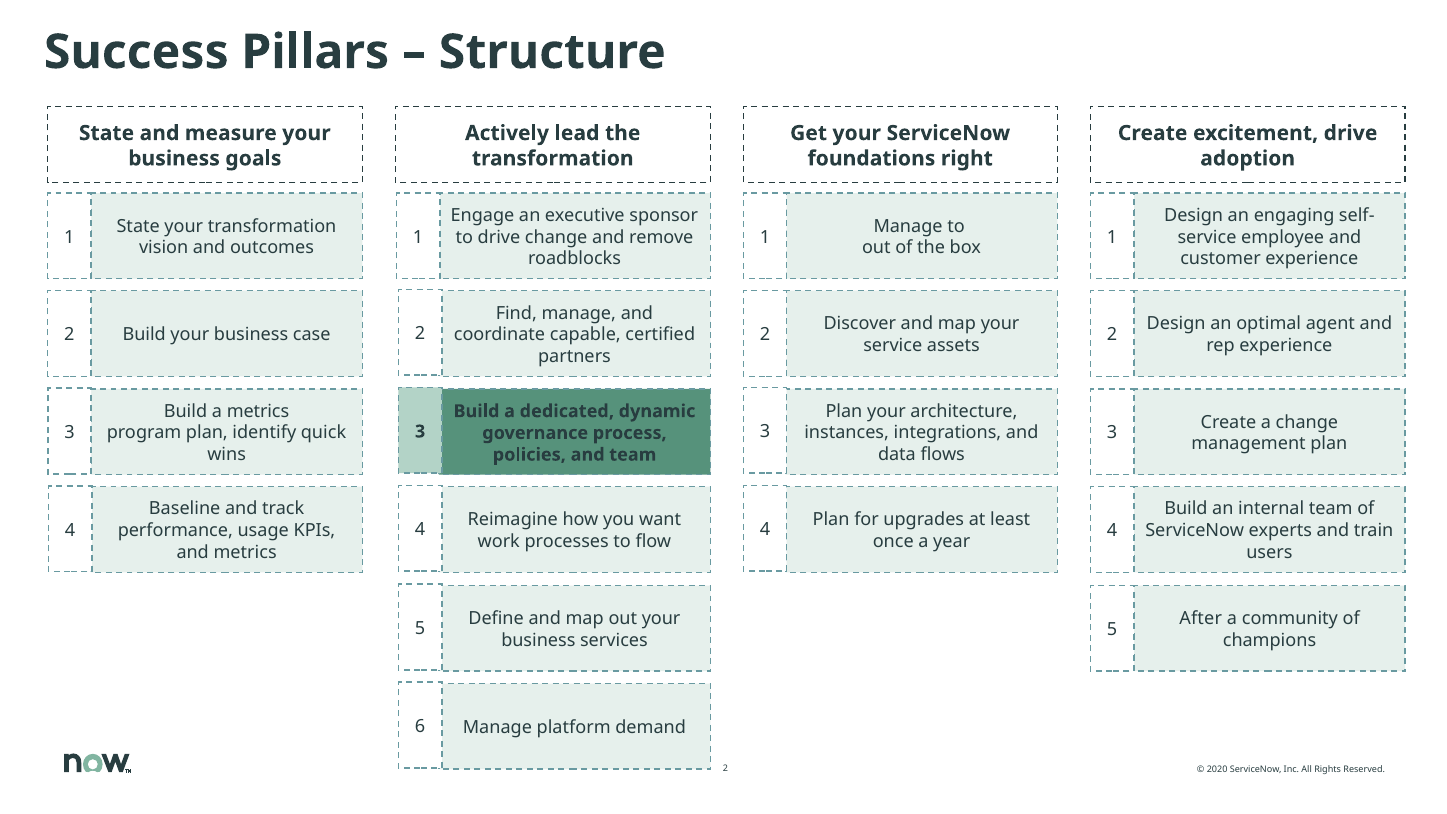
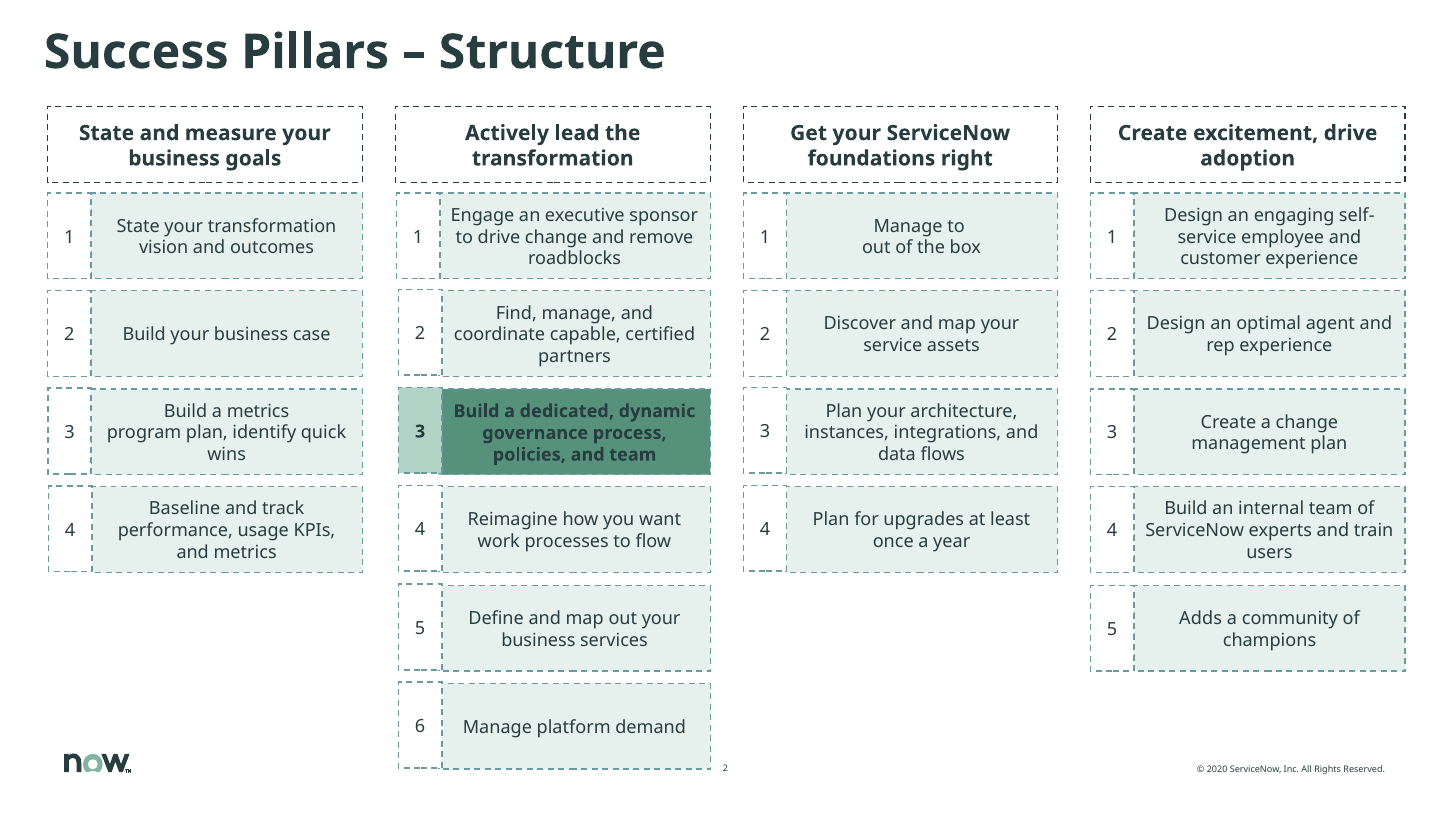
After: After -> Adds (1201, 619)
